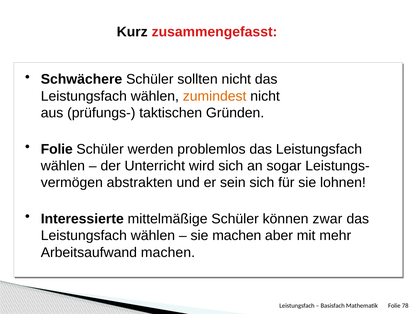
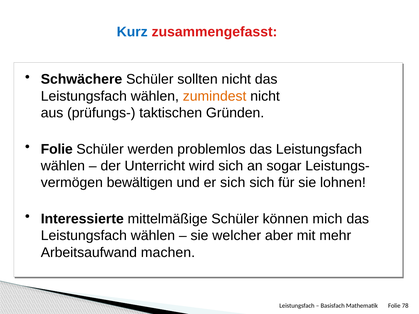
Kurz colour: black -> blue (132, 32)
abstrakten: abstrakten -> bewältigen (140, 183)
er sein: sein -> sich (233, 183)
zwar: zwar -> mich (327, 219)
sie machen: machen -> welcher (237, 236)
